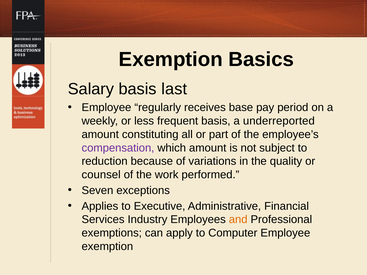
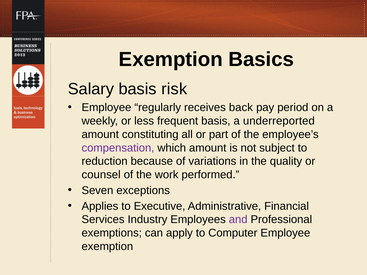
last: last -> risk (174, 89)
base: base -> back (241, 108)
and colour: orange -> purple (238, 220)
